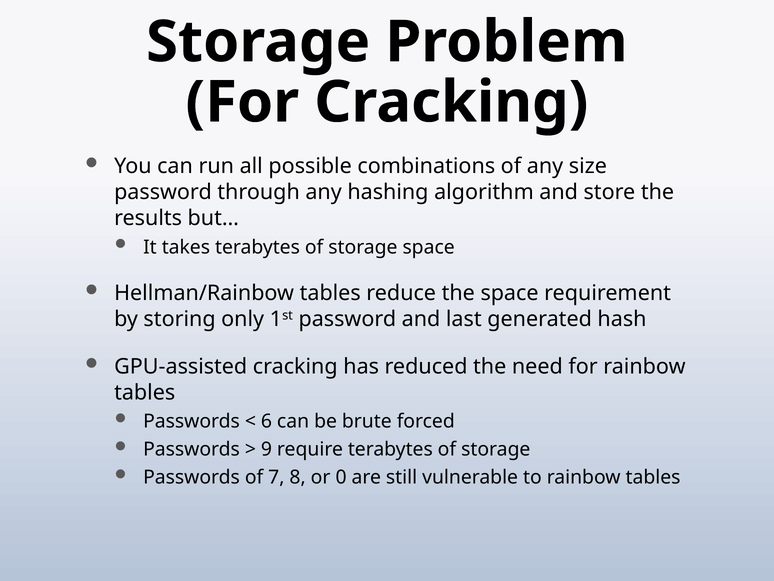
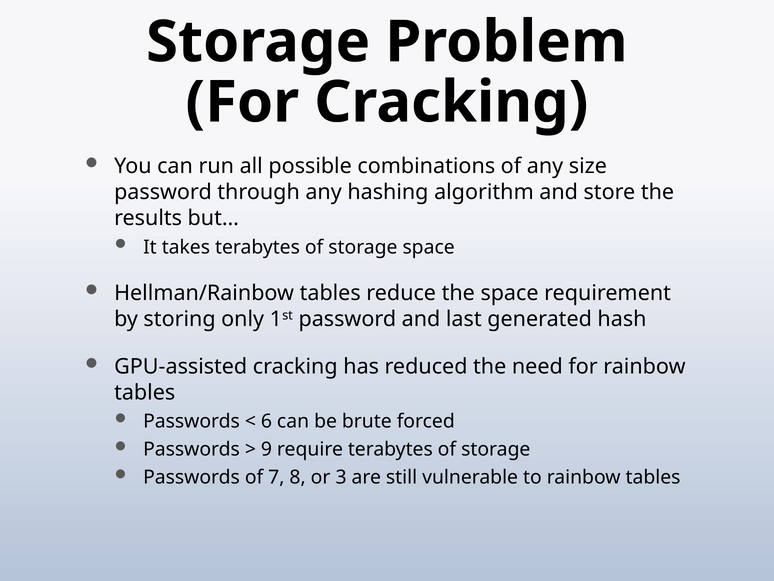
0: 0 -> 3 (341, 477)
